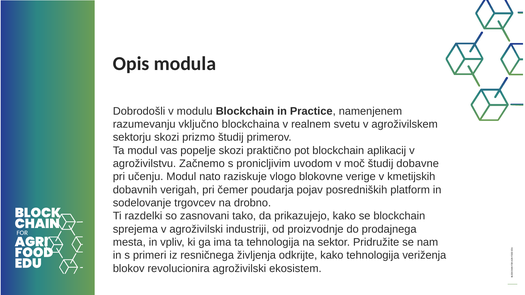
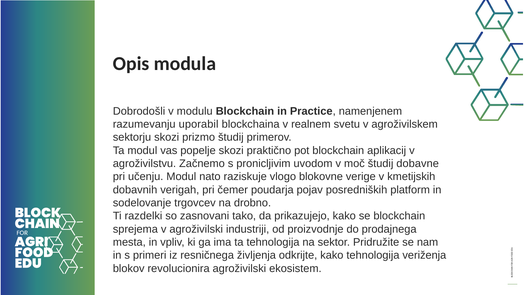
vključno: vključno -> uporabil (199, 124)
